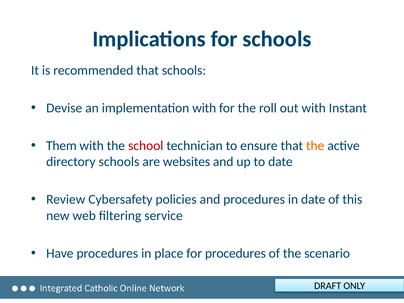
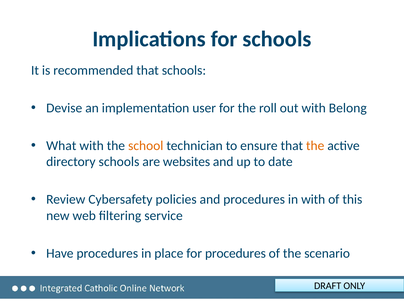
implementation with: with -> user (204, 108)
Instant: Instant -> Belong (348, 108)
Them: Them -> What (61, 146)
school colour: red -> orange (146, 146)
in date: date -> with (313, 200)
